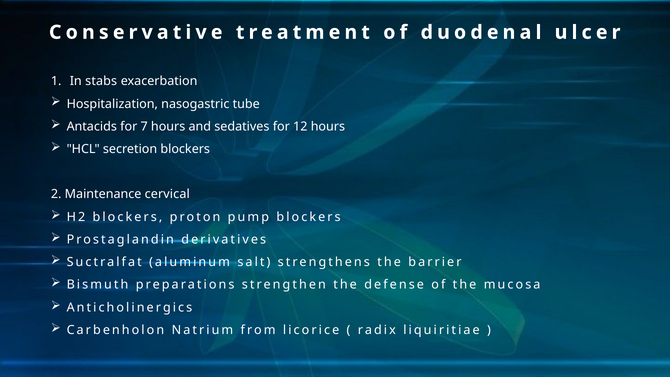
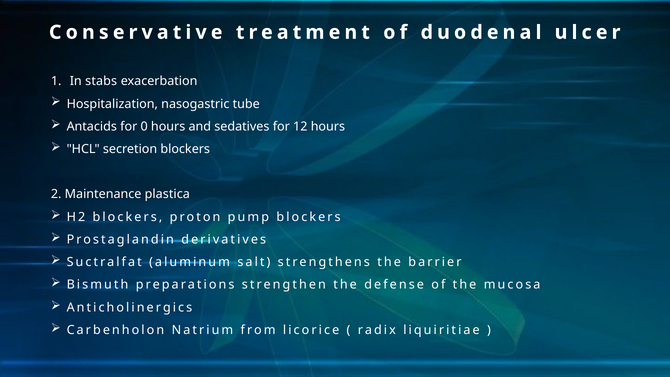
7: 7 -> 0 (144, 126)
cervical: cervical -> plastica (167, 194)
